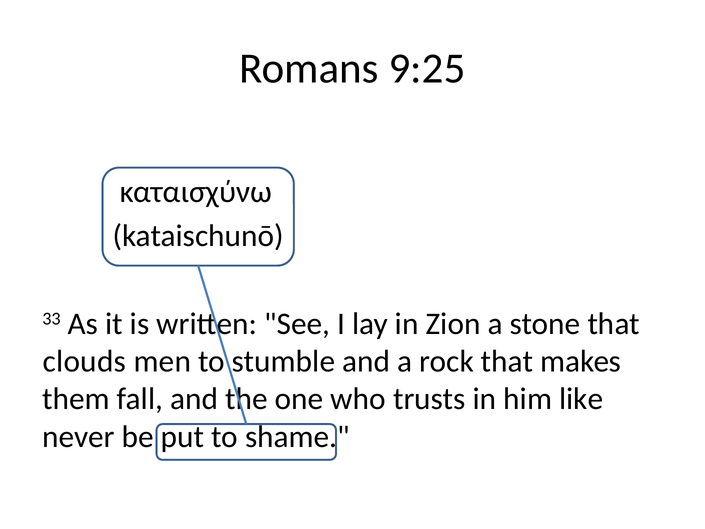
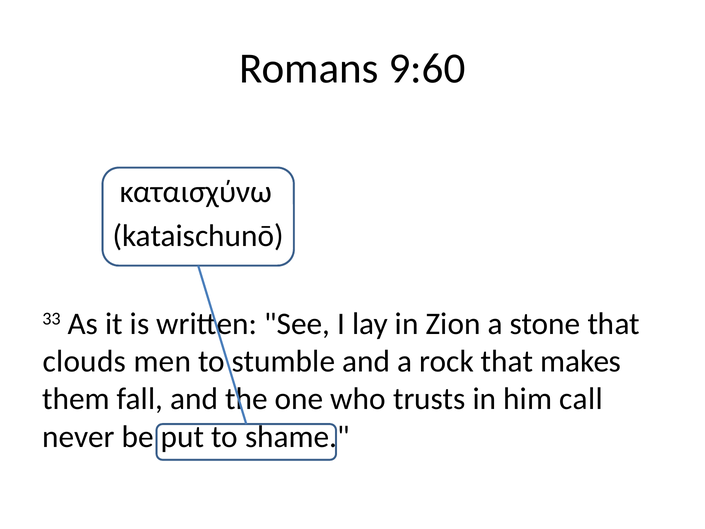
9:25: 9:25 -> 9:60 (427, 68)
like: like -> call (581, 399)
